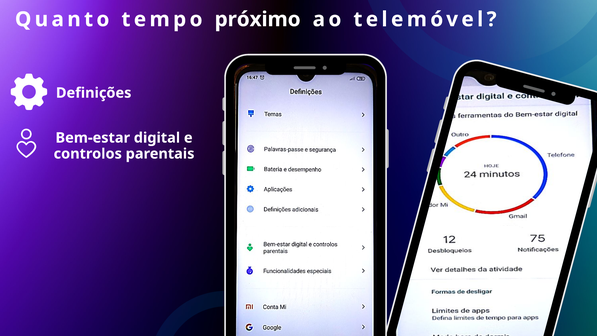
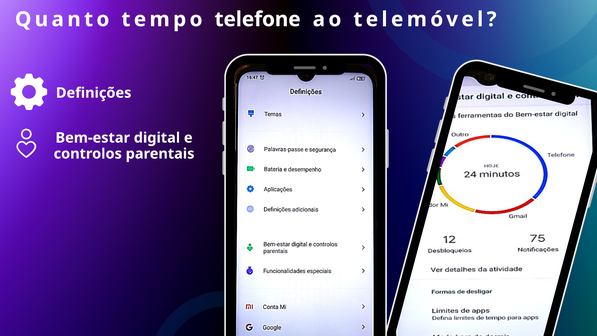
próximo: próximo -> telefone (258, 19)
